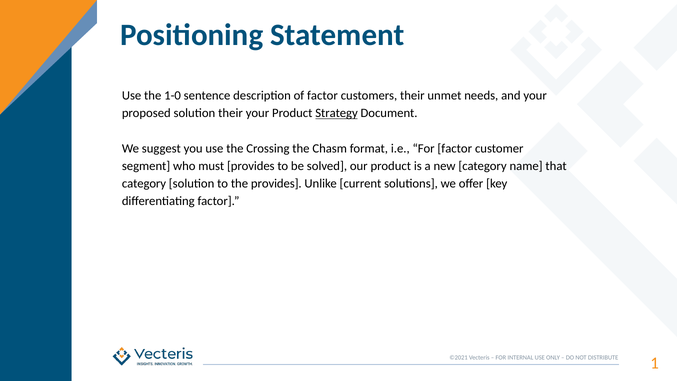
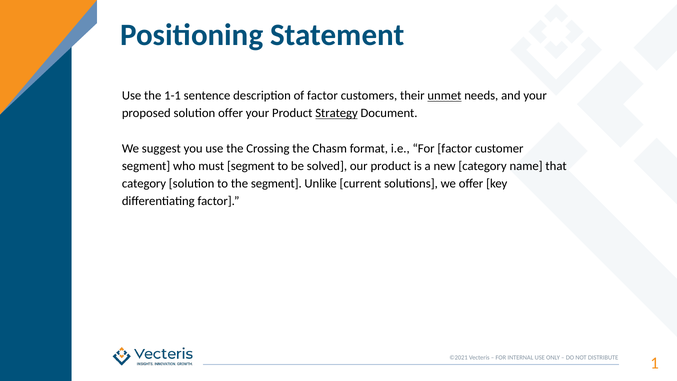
1-0: 1-0 -> 1-1 (173, 96)
unmet underline: none -> present (444, 96)
solution their: their -> offer (231, 113)
must provides: provides -> segment (251, 166)
the provides: provides -> segment (276, 183)
